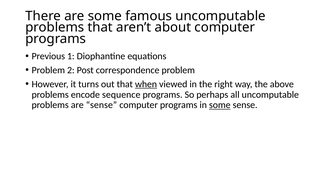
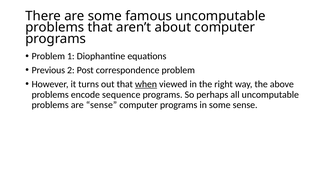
Previous: Previous -> Problem (48, 56)
Problem: Problem -> Previous (48, 70)
some underline: present -> none (220, 105)
